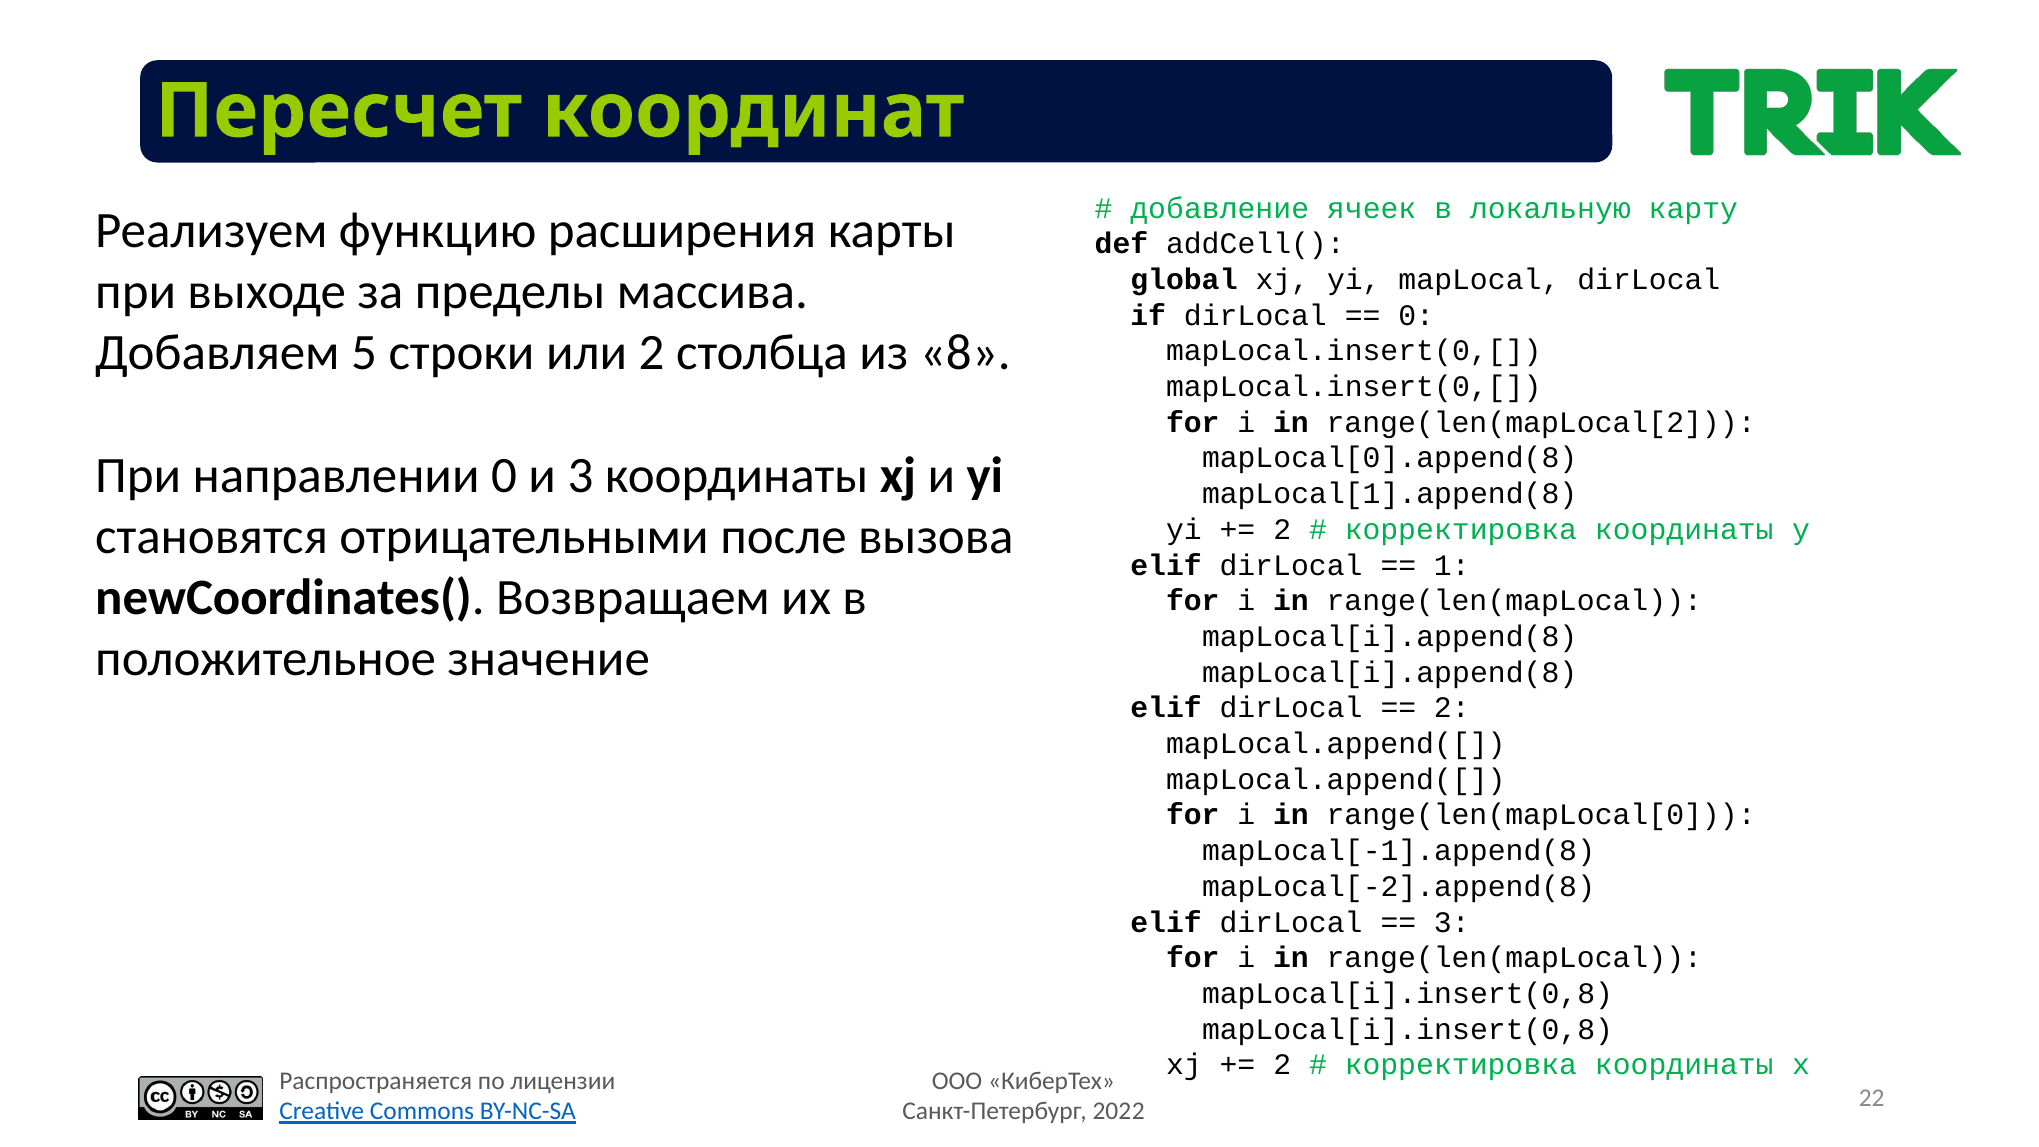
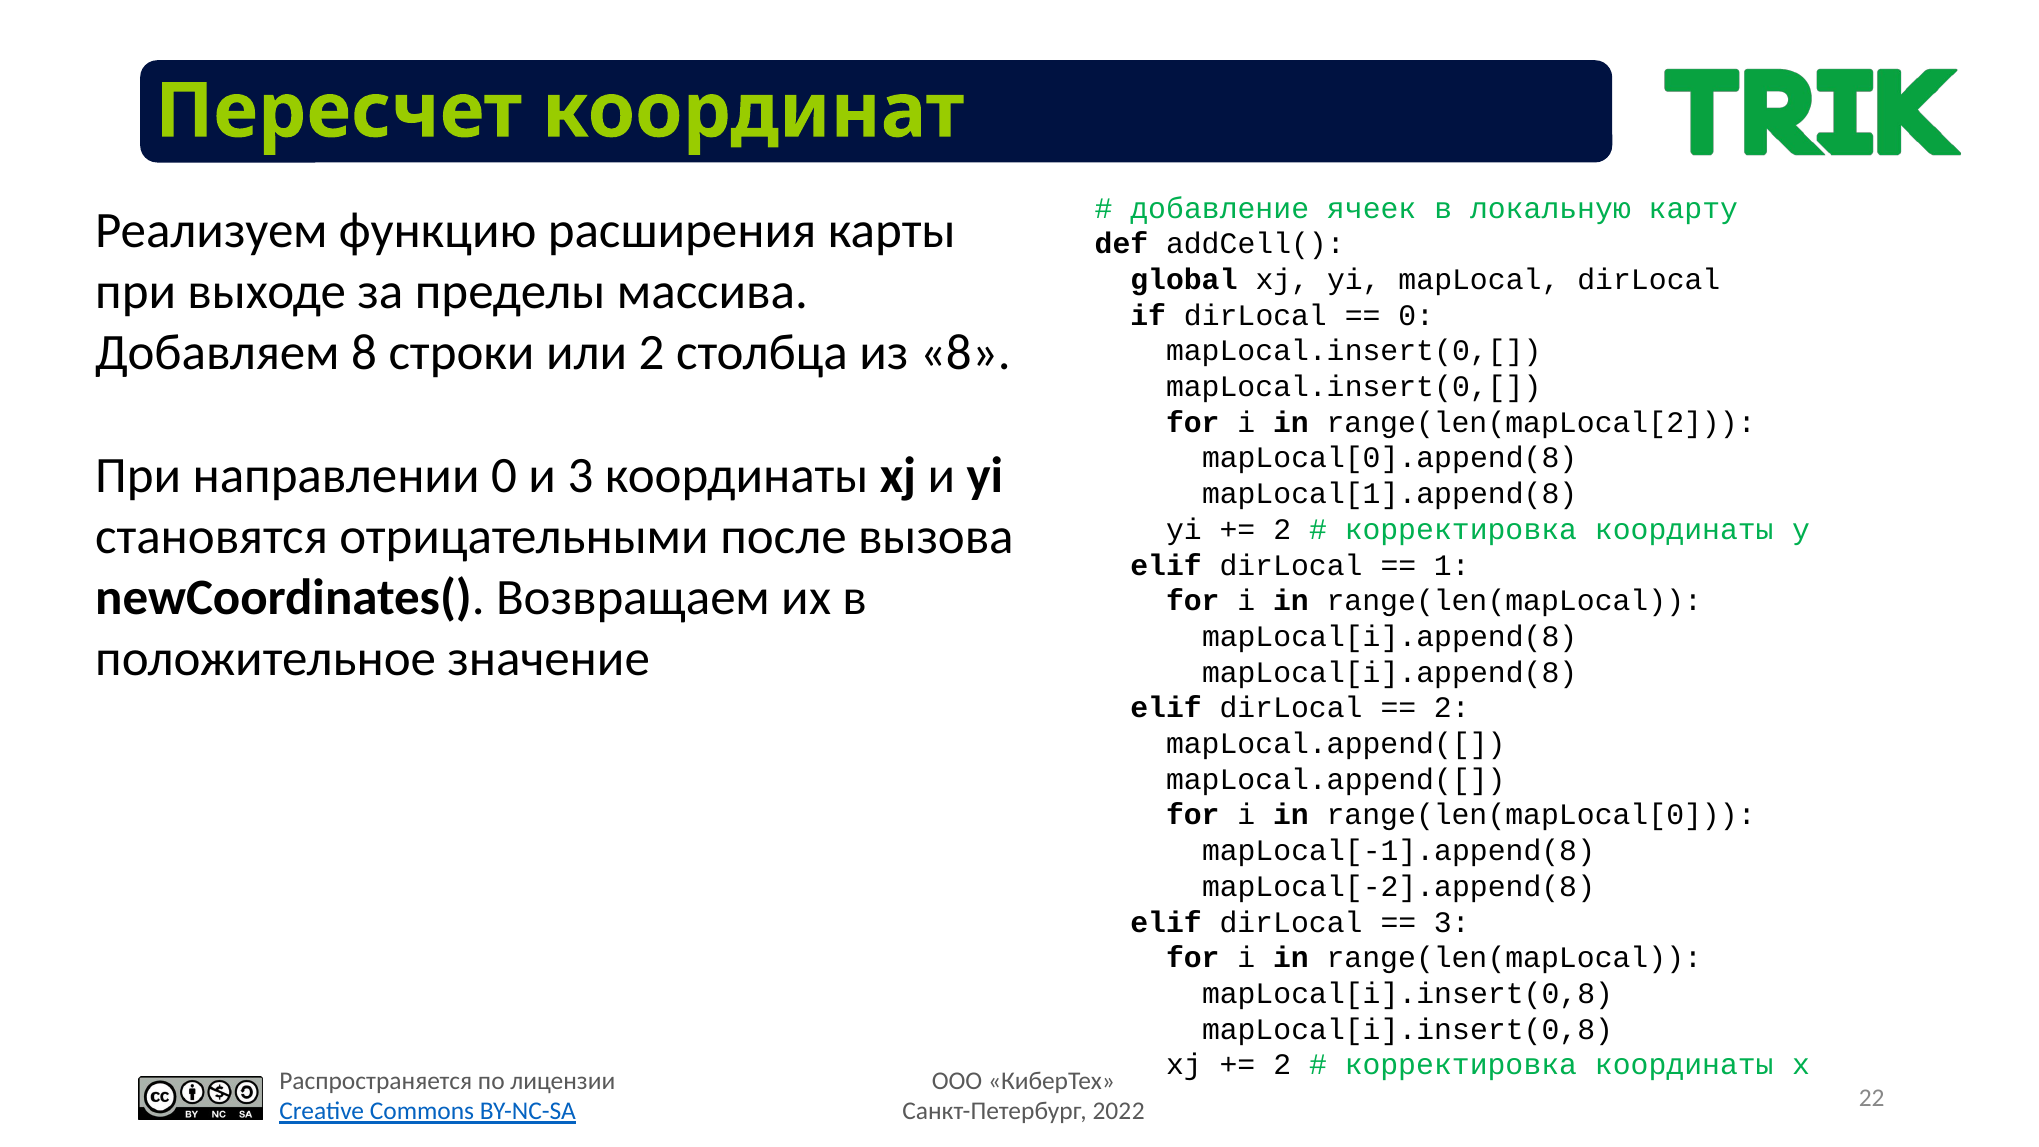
Добавляем 5: 5 -> 8 (364, 353)
